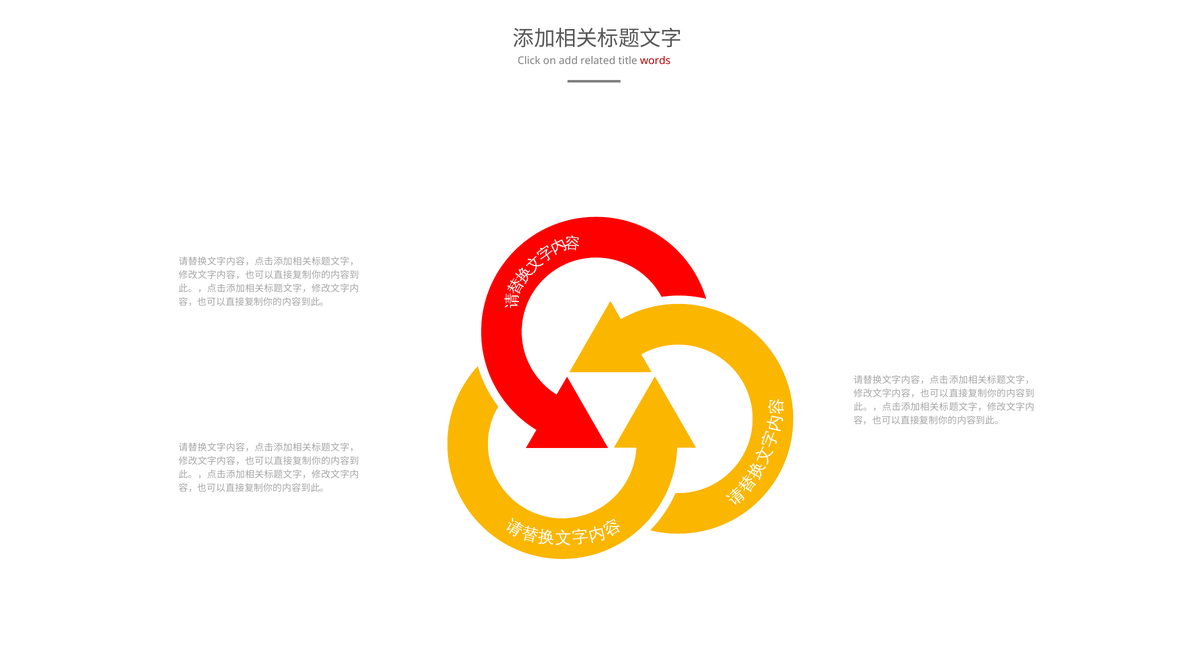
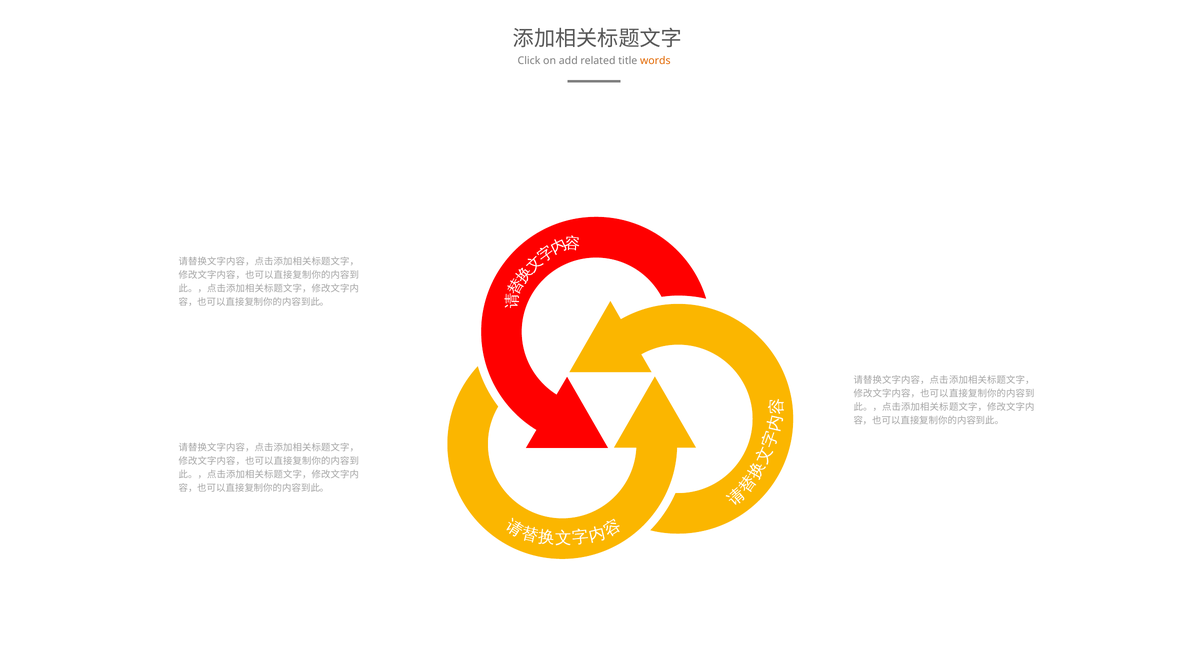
words colour: red -> orange (655, 61)
